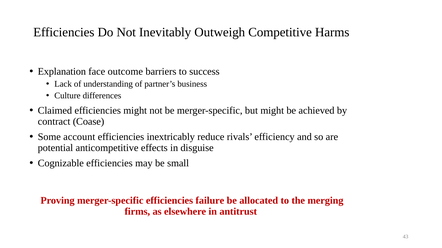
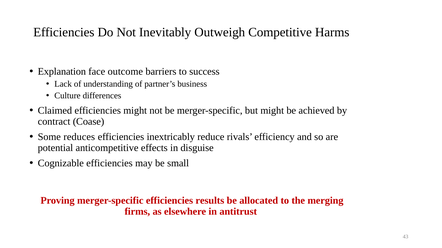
account: account -> reduces (79, 137)
failure: failure -> results (210, 201)
